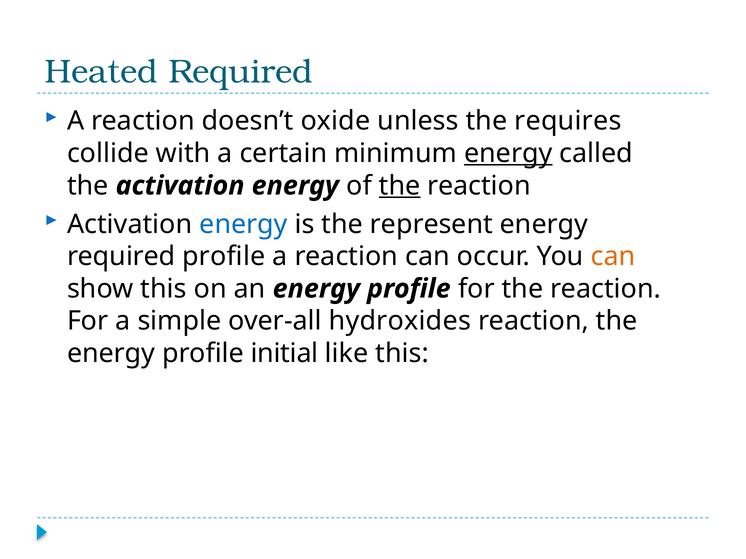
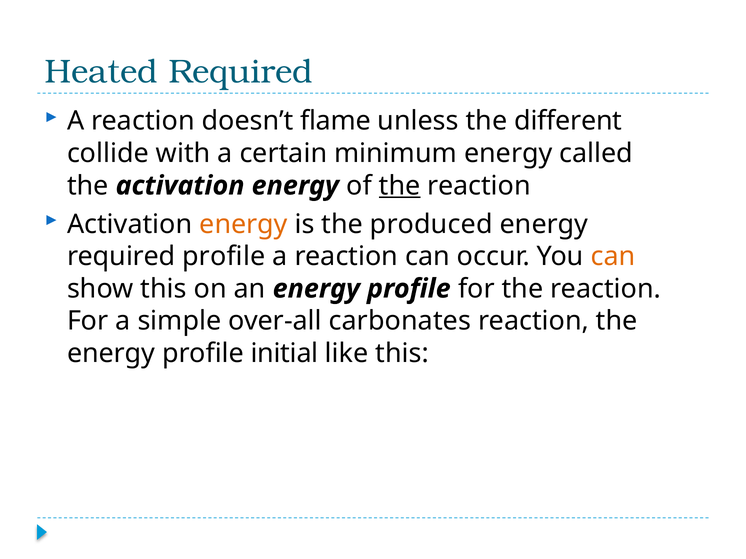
oxide: oxide -> flame (336, 121)
requires: requires -> different (568, 121)
energy underline: present -> none (508, 153)
energy colour: blue -> orange (243, 224)
represent: represent -> produced (431, 224)
hydroxides: hydroxides -> carbonates (400, 321)
